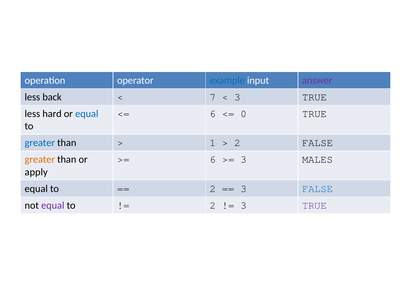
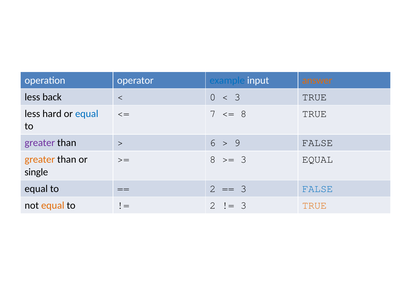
answer colour: purple -> orange (317, 80)
7: 7 -> 0 (213, 97)
6: 6 -> 7 (213, 114)
0: 0 -> 8 (244, 114)
greater colour: blue -> purple (40, 143)
1: 1 -> 6 (213, 143)
2: 2 -> 9 (237, 143)
6: 6 -> 8 (213, 160)
3 MALES: MALES -> EQUAL (317, 160)
apply: apply -> single (36, 172)
equal colour: purple -> orange (53, 205)
TRUE colour: purple -> orange (314, 205)
